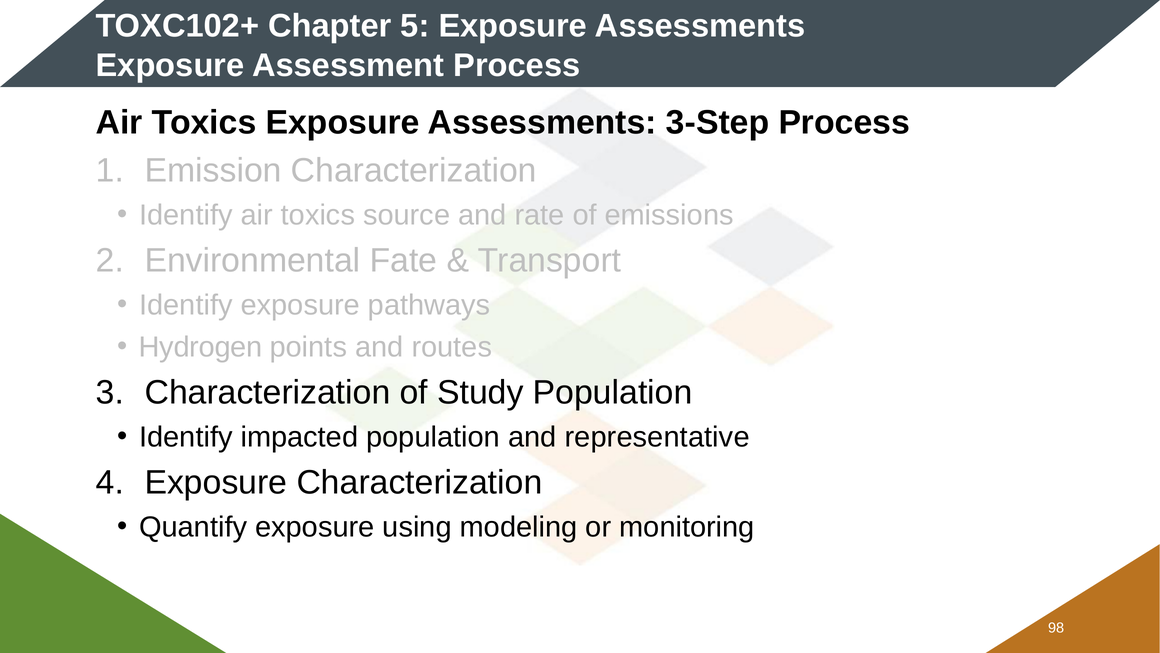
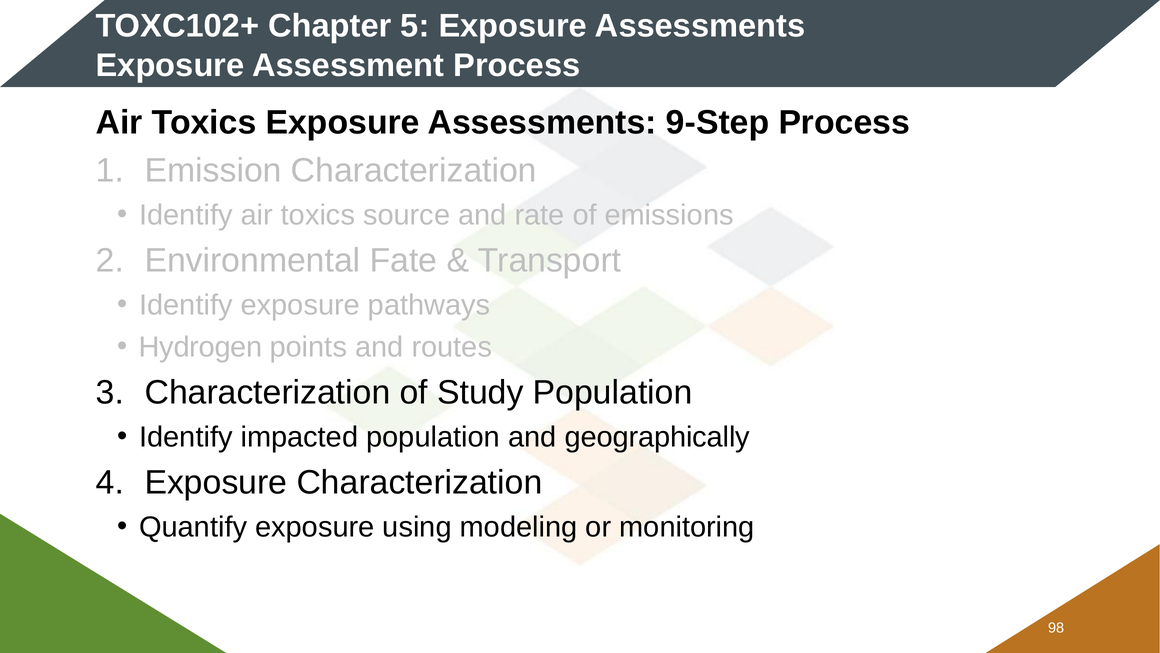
3-Step: 3-Step -> 9-Step (718, 123)
representative: representative -> geographically (657, 437)
